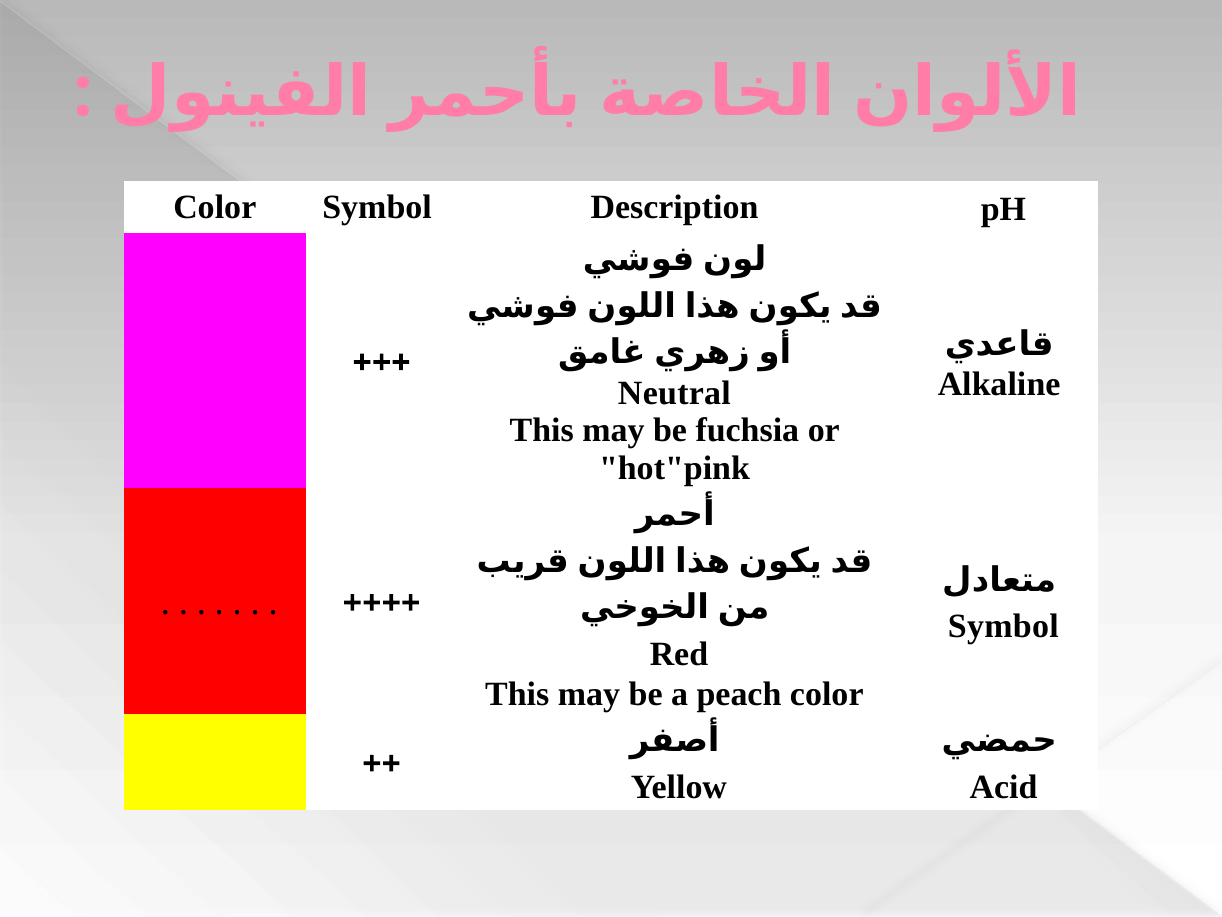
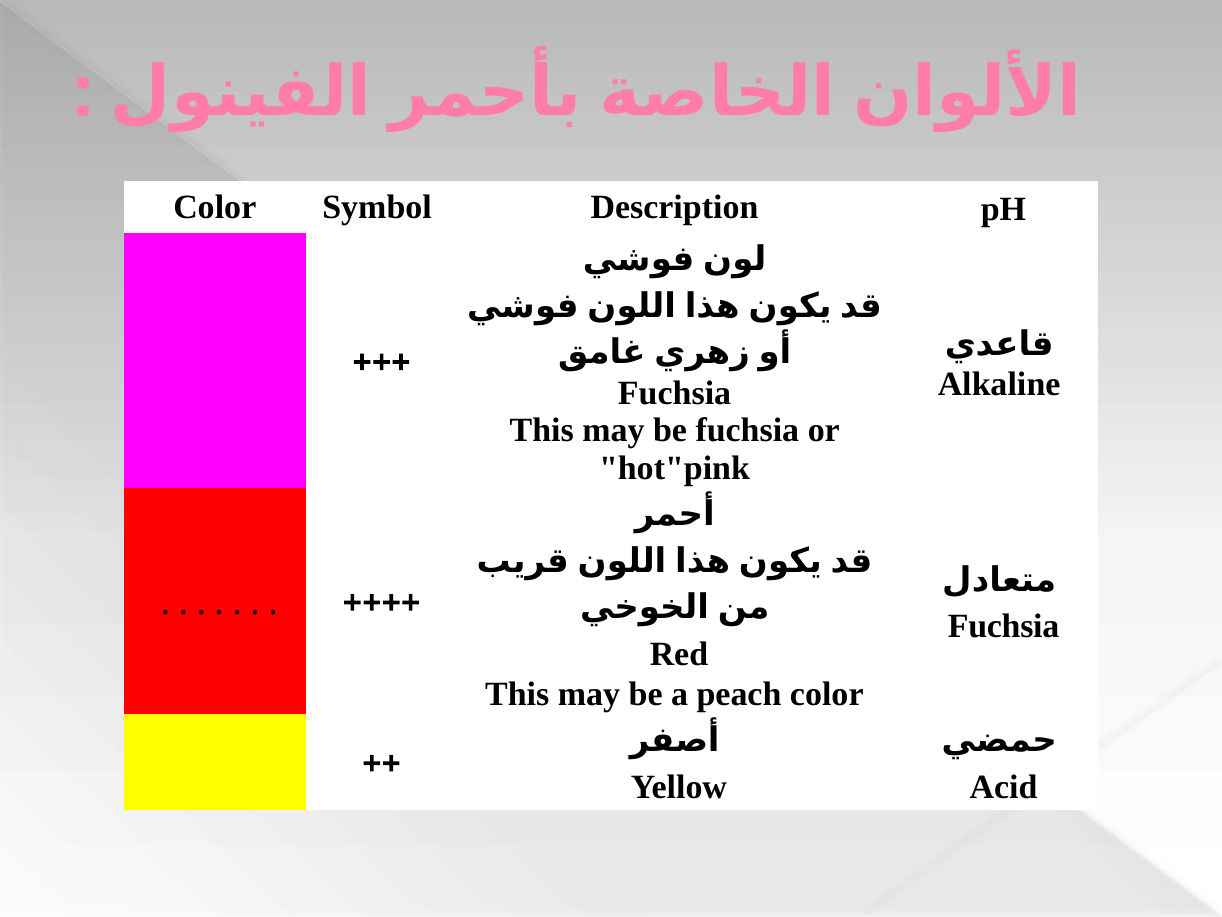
Neutral: Neutral -> Fuchsia (675, 393)
Symbol: Symbol -> Fuchsia (1004, 626)
